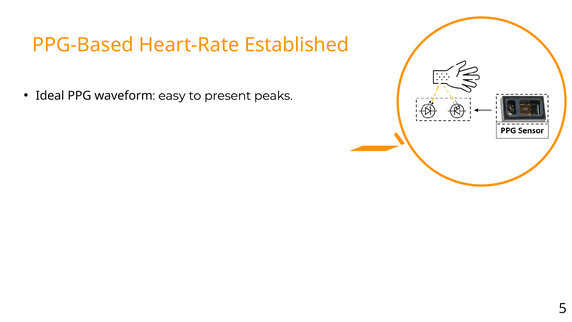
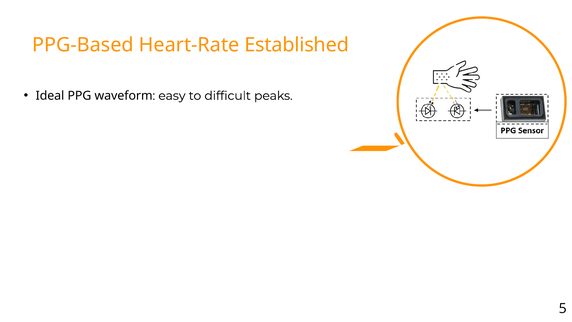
present: present -> difficult (228, 96)
